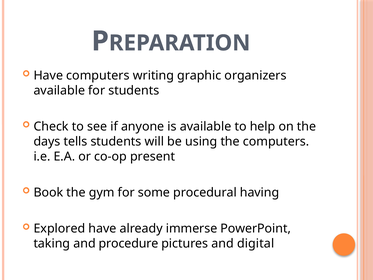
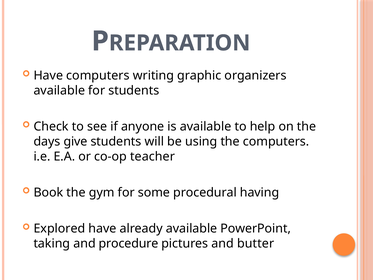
tells: tells -> give (76, 141)
present: present -> teacher (153, 156)
already immerse: immerse -> available (192, 228)
digital: digital -> butter (256, 243)
